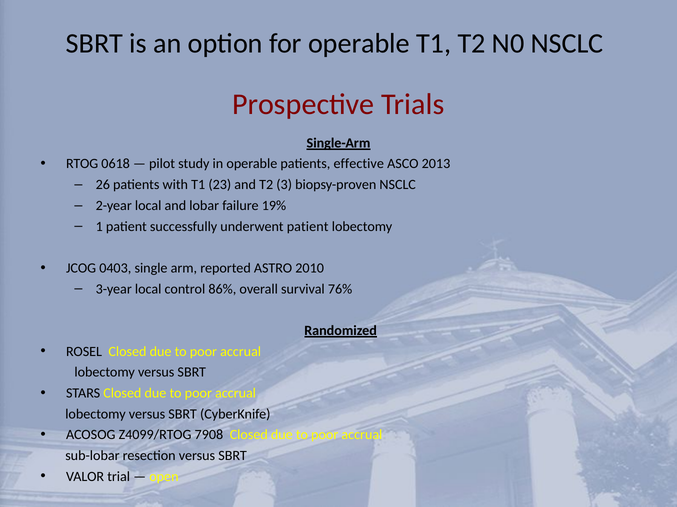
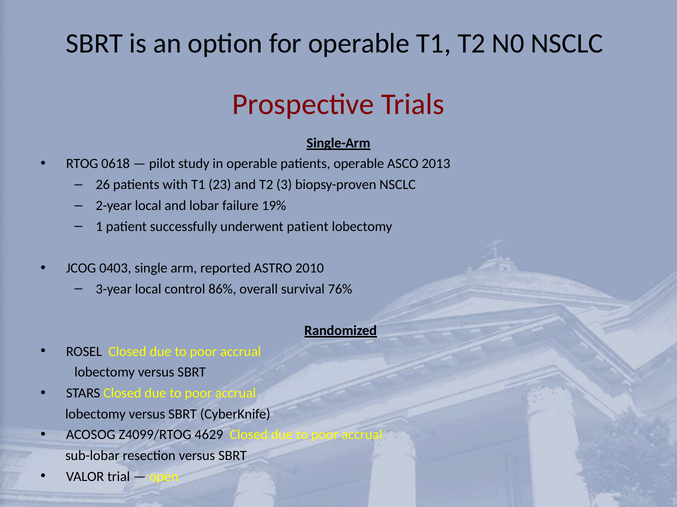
patients effective: effective -> operable (359, 164)
7908: 7908 -> 4629 (209, 435)
